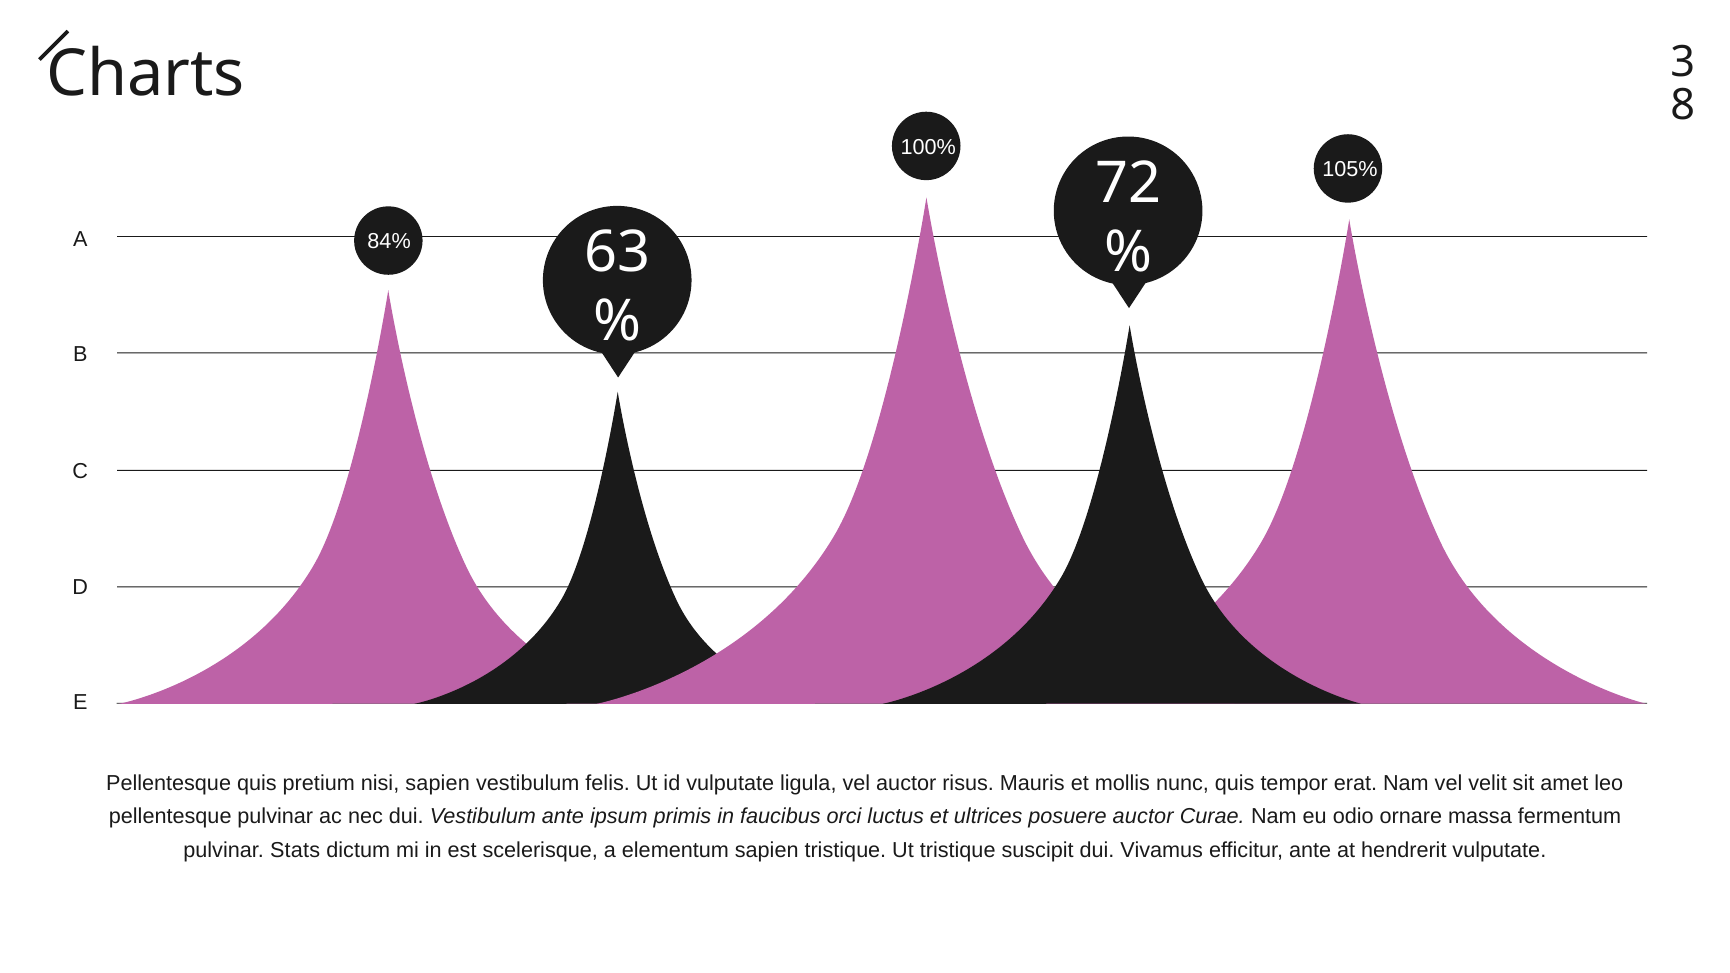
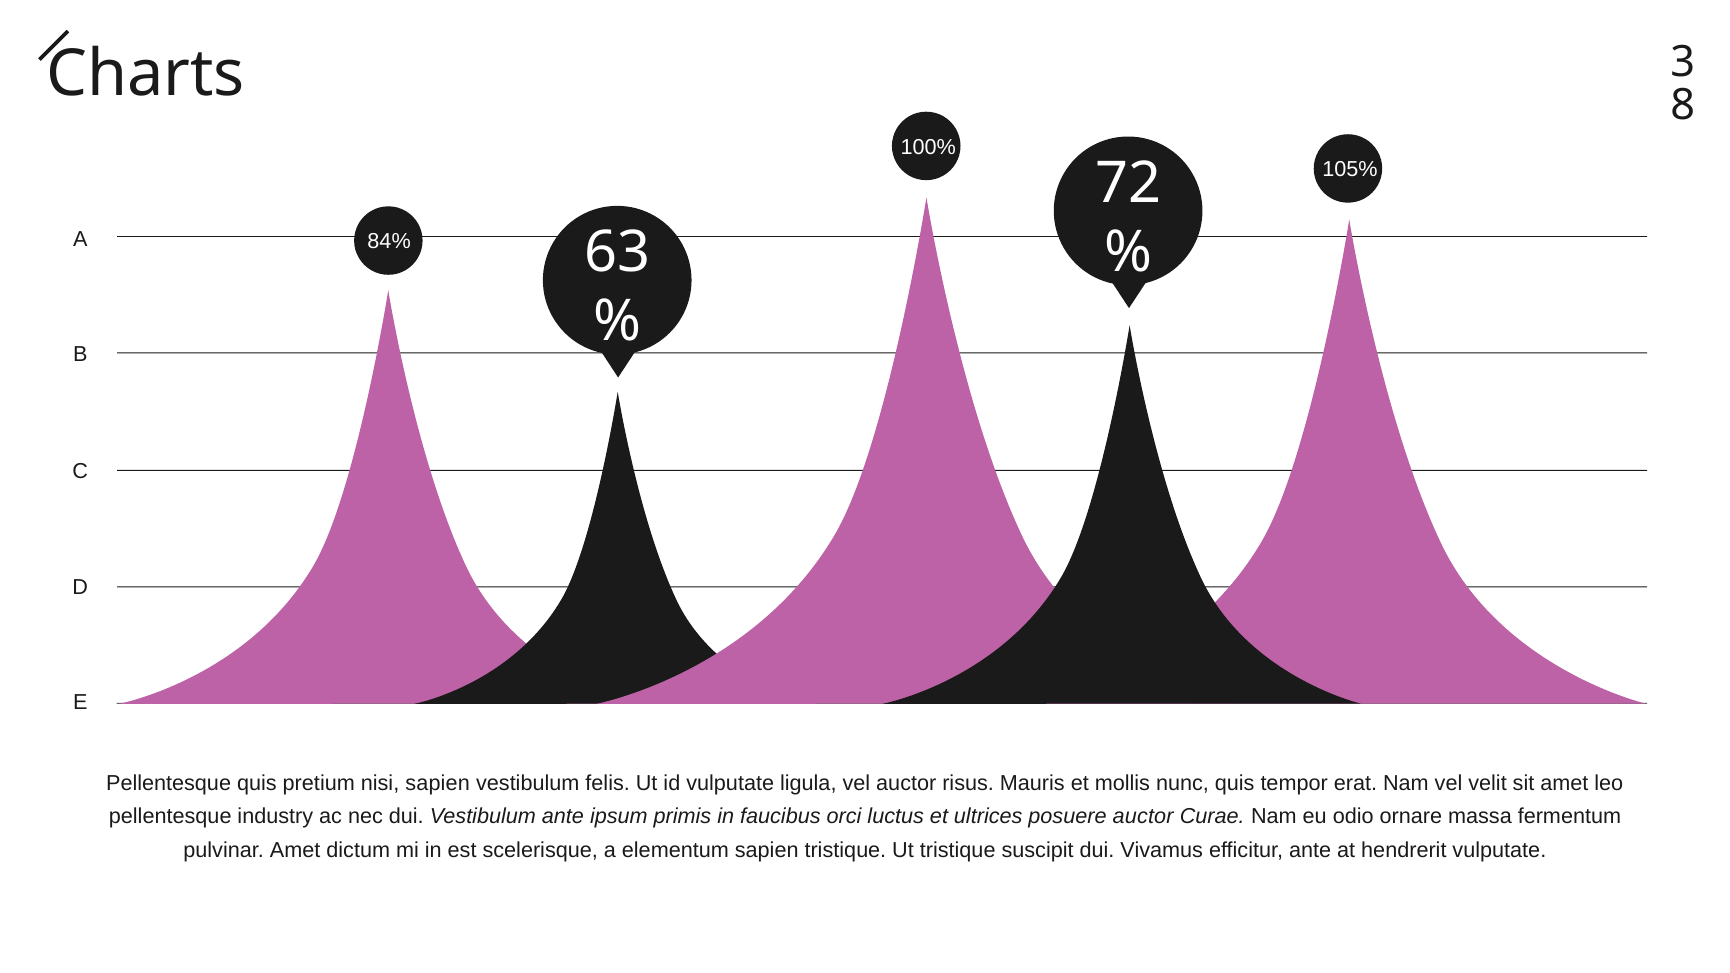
pellentesque pulvinar: pulvinar -> industry (275, 817)
pulvinar Stats: Stats -> Amet (295, 851)
